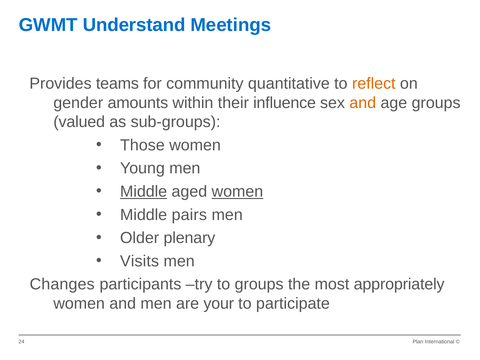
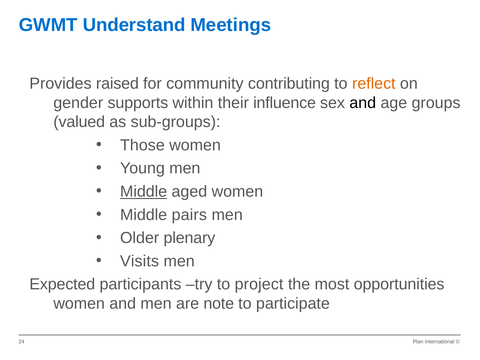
teams: teams -> raised (117, 84)
quantitative: quantitative -> contributing (289, 84)
amounts: amounts -> supports (138, 103)
and colour: orange -> black (363, 103)
women underline: present -> none (237, 192)
Changes: Changes -> Expected (62, 284)
to groups: groups -> project (259, 284)
appropriately: appropriately -> opportunities (399, 284)
your: your -> note (219, 304)
